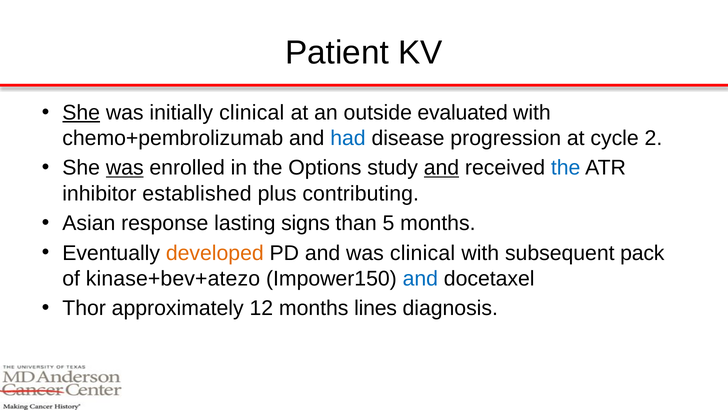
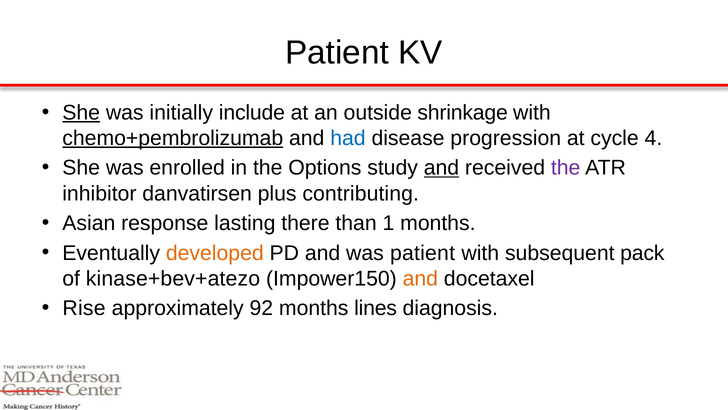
initially clinical: clinical -> include (252, 113)
evaluated: evaluated -> shrinkage (463, 113)
chemo+pembrolizumab underline: none -> present (173, 138)
2: 2 -> 4 (653, 138)
was underline: present -> none (125, 168)
the colour: blue -> purple (566, 168)
established: established -> danvatirsen (197, 193)
signs: signs -> there (305, 223)
5: 5 -> 1 (388, 223)
was clinical: clinical -> patient (423, 253)
and colour: blue -> orange (420, 278)
Thor: Thor -> Rise (84, 308)
12: 12 -> 92 (261, 308)
